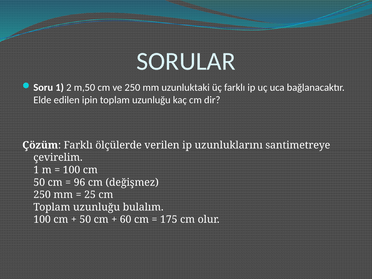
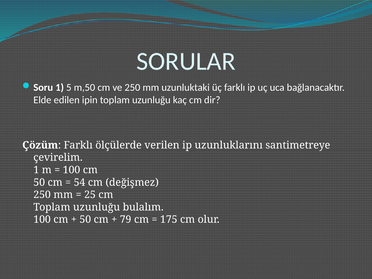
2: 2 -> 5 (69, 87)
96: 96 -> 54 (79, 182)
60: 60 -> 79 (126, 220)
